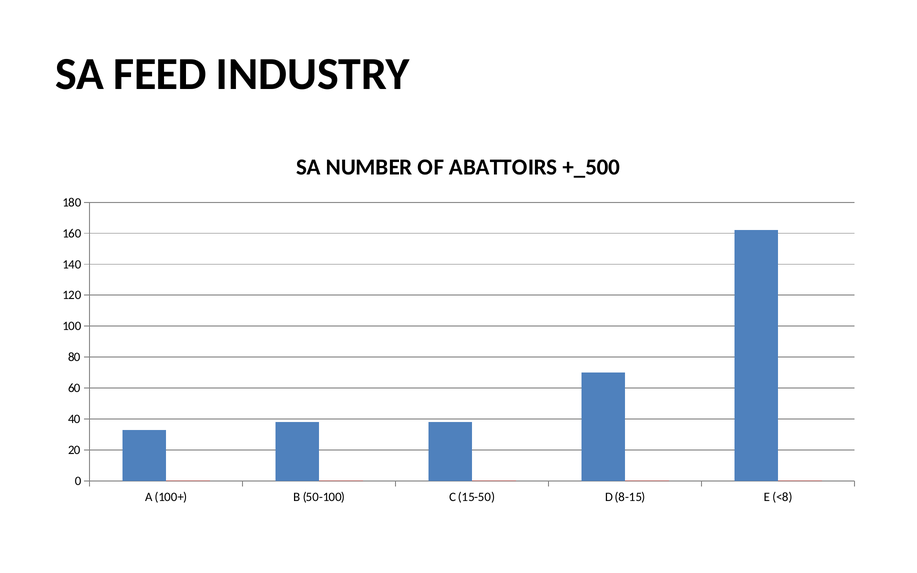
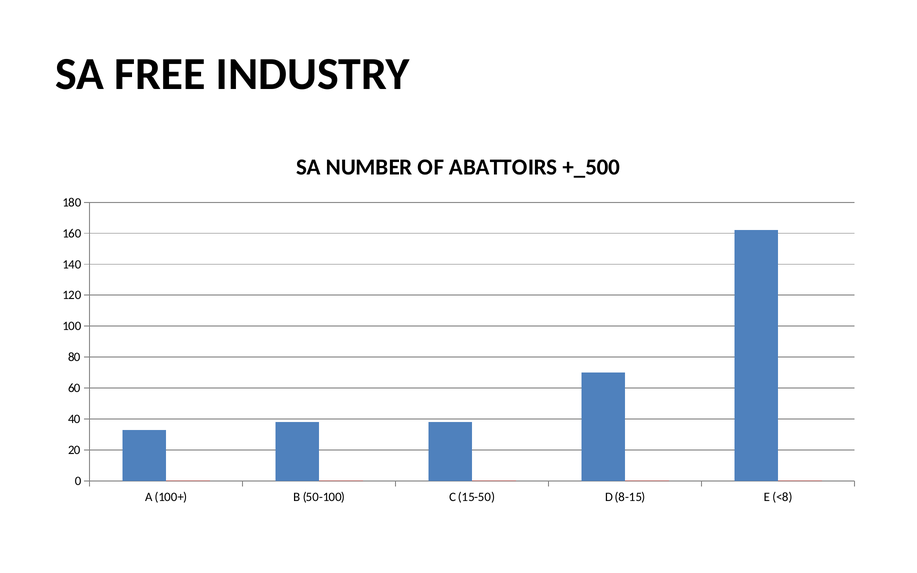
FEED: FEED -> FREE (160, 74)
